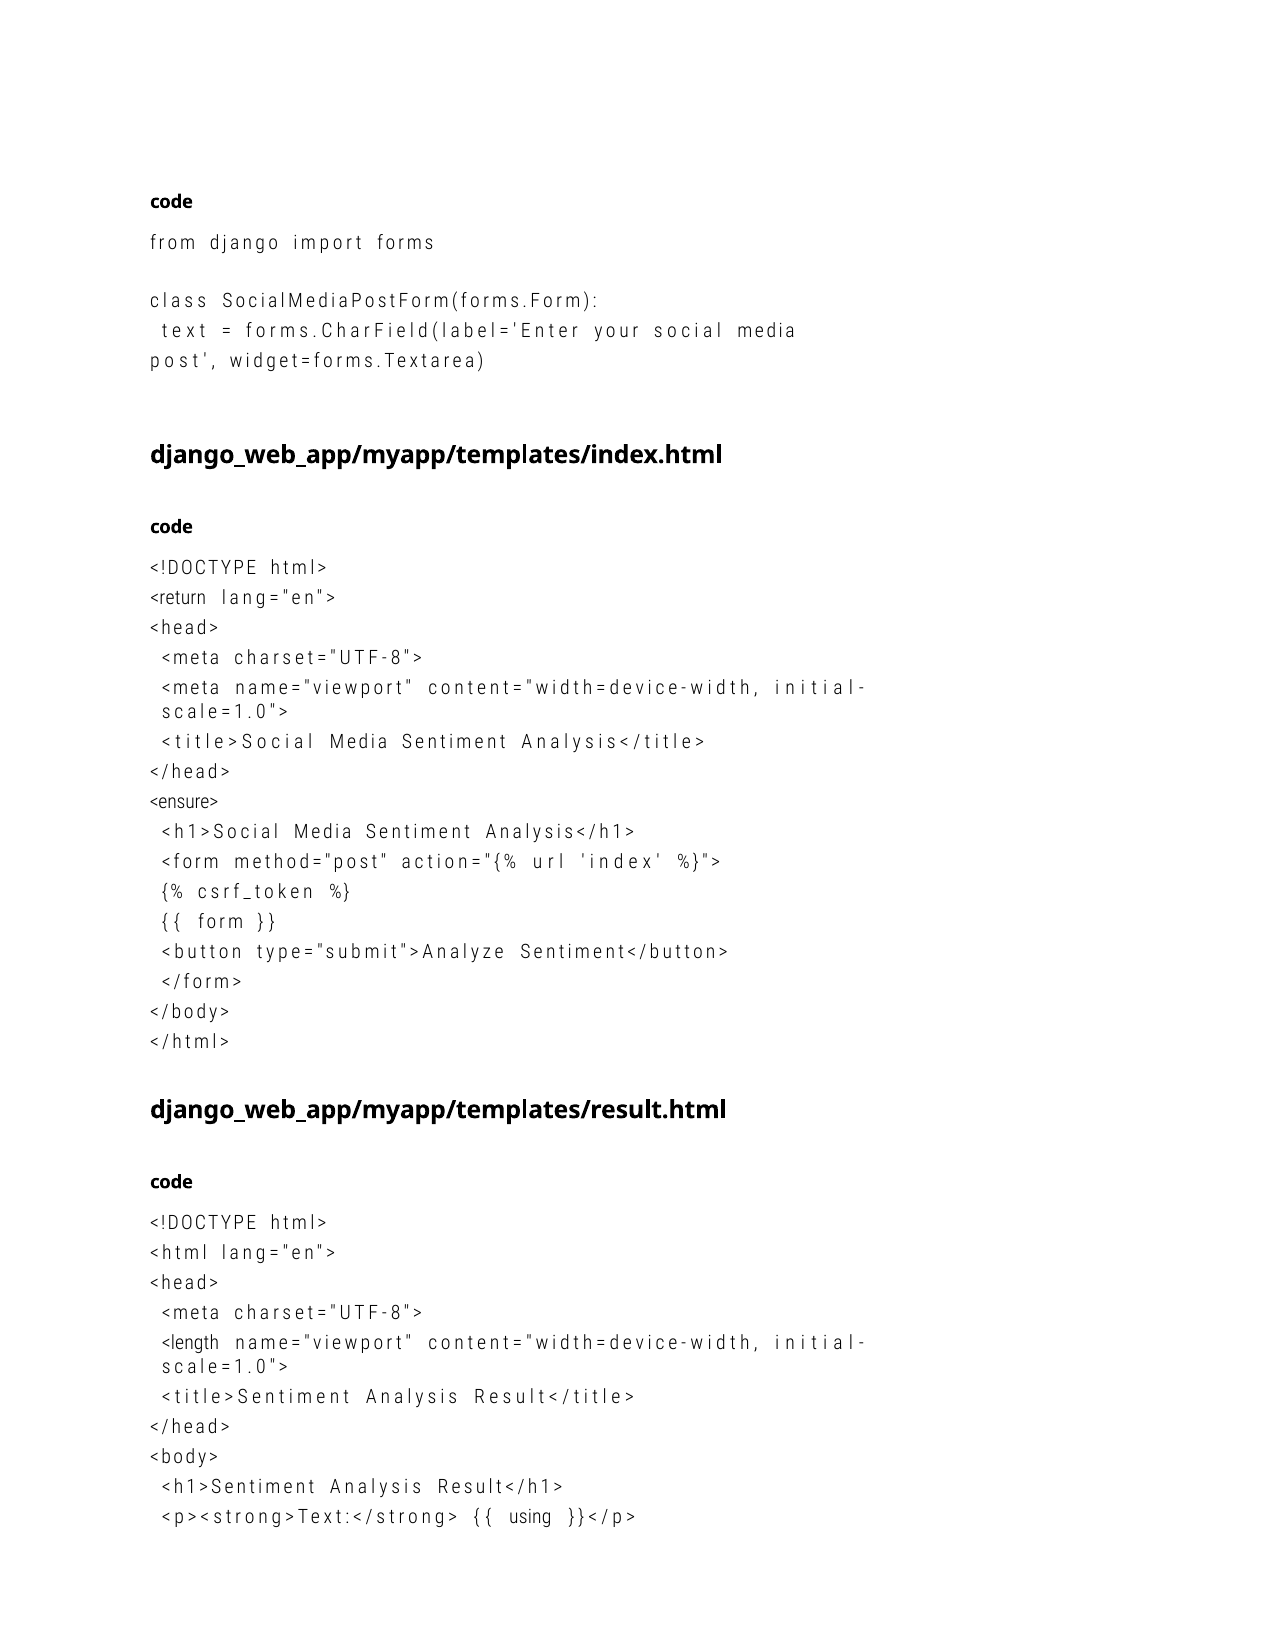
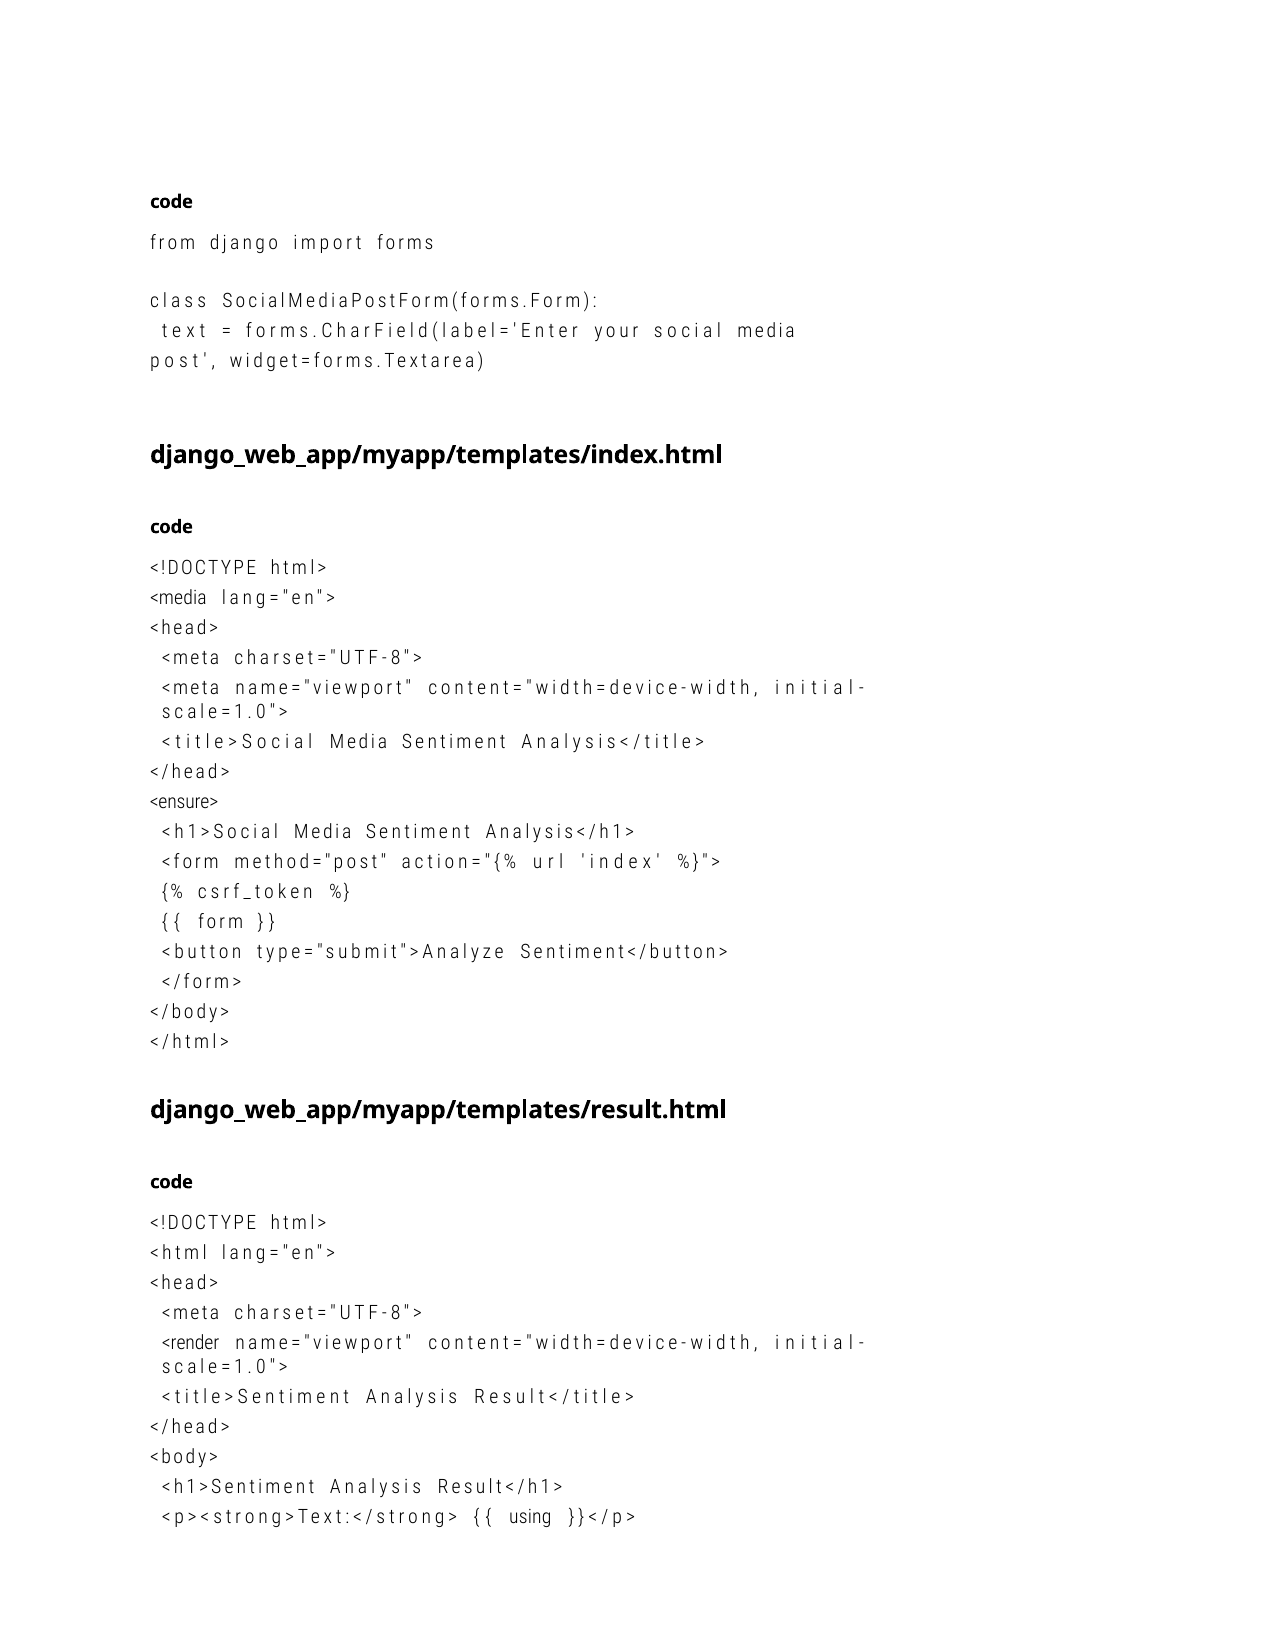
<return: <return -> <media (178, 598)
<length: <length -> <render (191, 1343)
